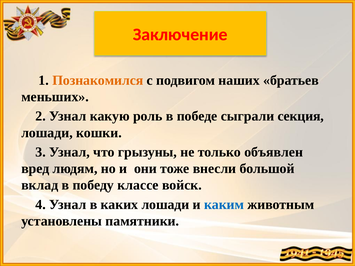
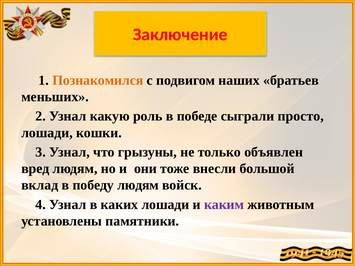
секция: секция -> просто (301, 116)
победу классе: классе -> людям (138, 185)
каким colour: blue -> purple (224, 205)
